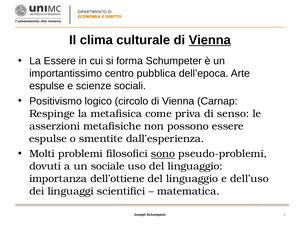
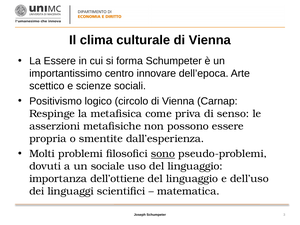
Vienna underline: present -> none (210, 40)
pubblica: pubblica -> innovare (156, 73)
espulse: espulse -> scettico (47, 86)
espulse: espulse -> propria (48, 139)
